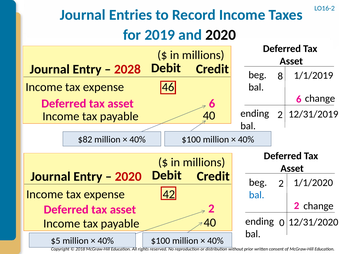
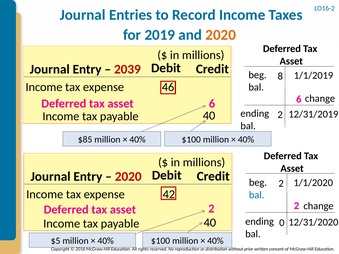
2020 colour: black -> orange (221, 35)
2028: 2028 -> 2039 (127, 69)
$82: $82 -> $85 (85, 140)
